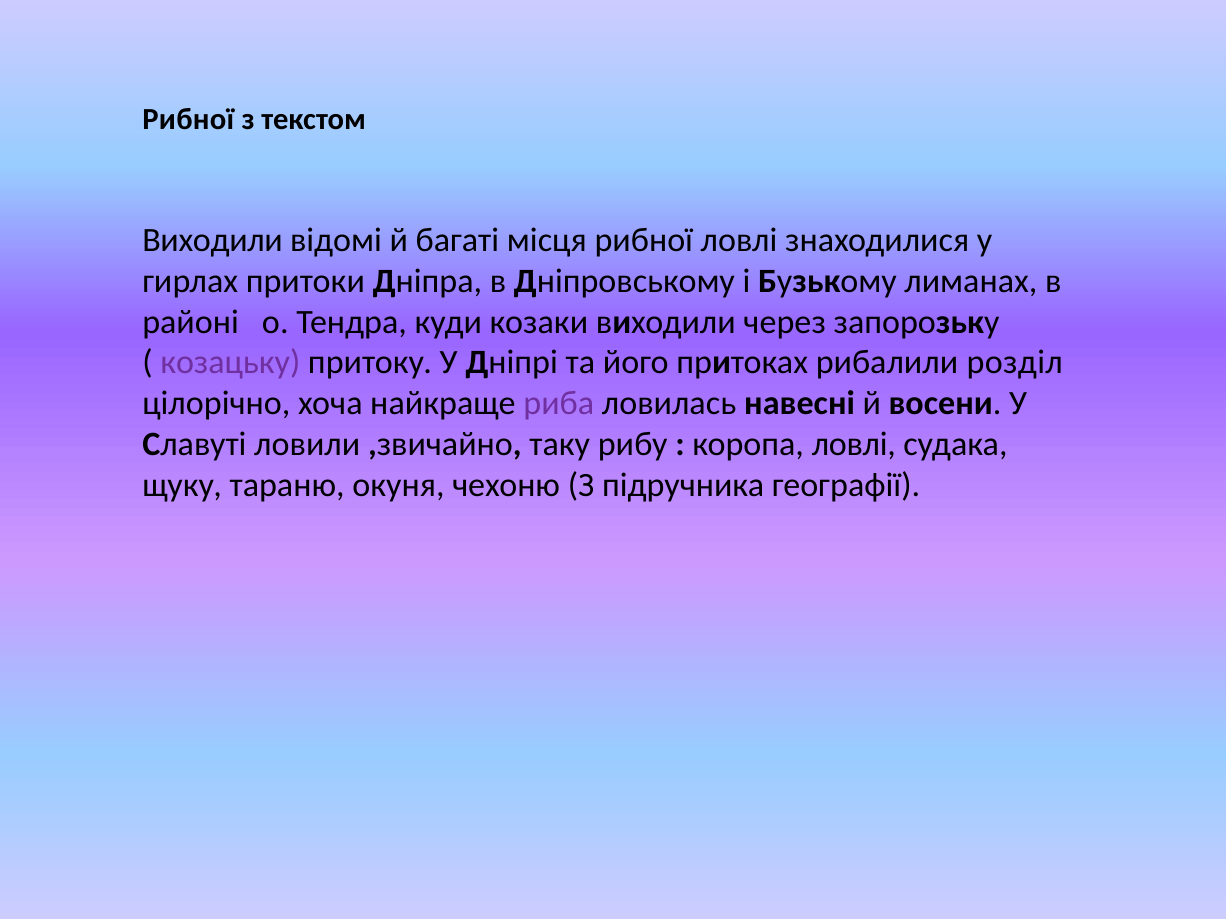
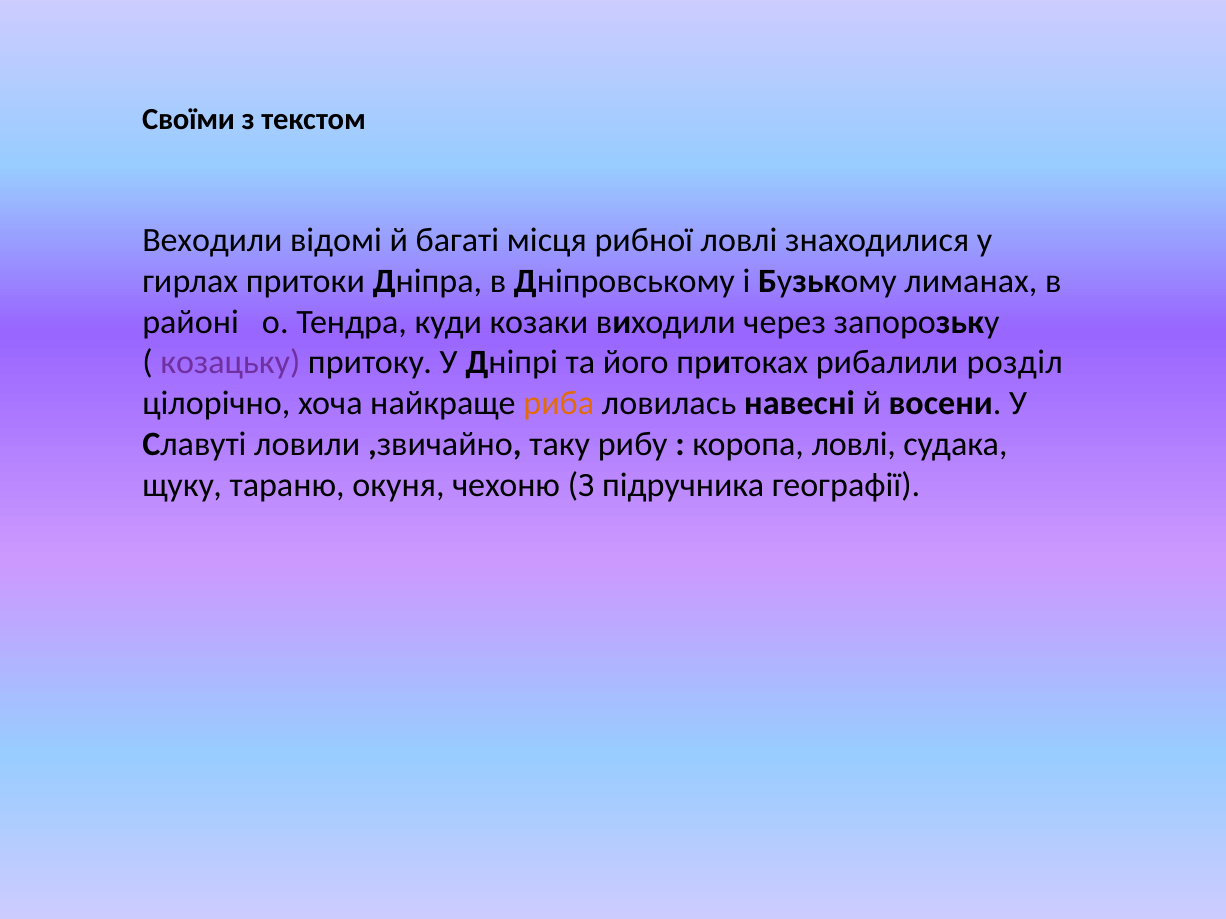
Рибної: Рибної -> Своїми (189, 119)
Виходили: Виходили -> Веходили (212, 240)
риба colour: purple -> orange (559, 404)
